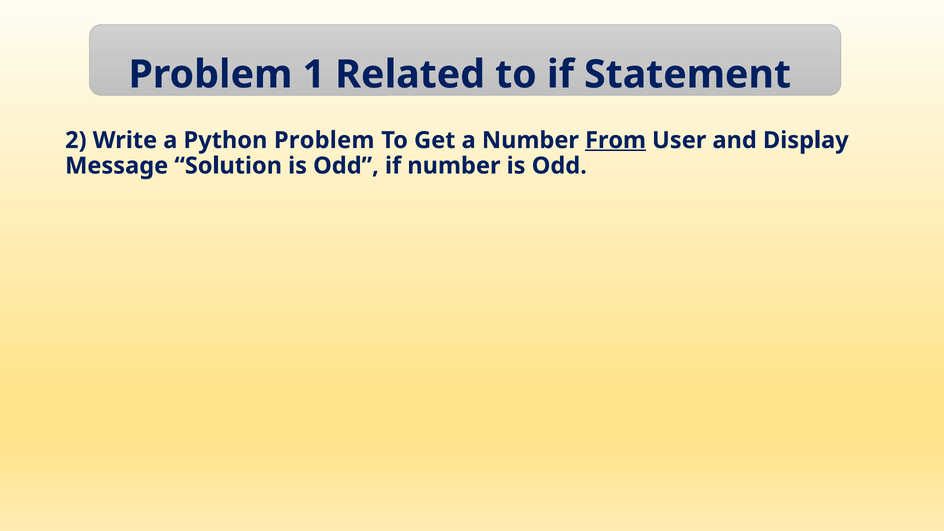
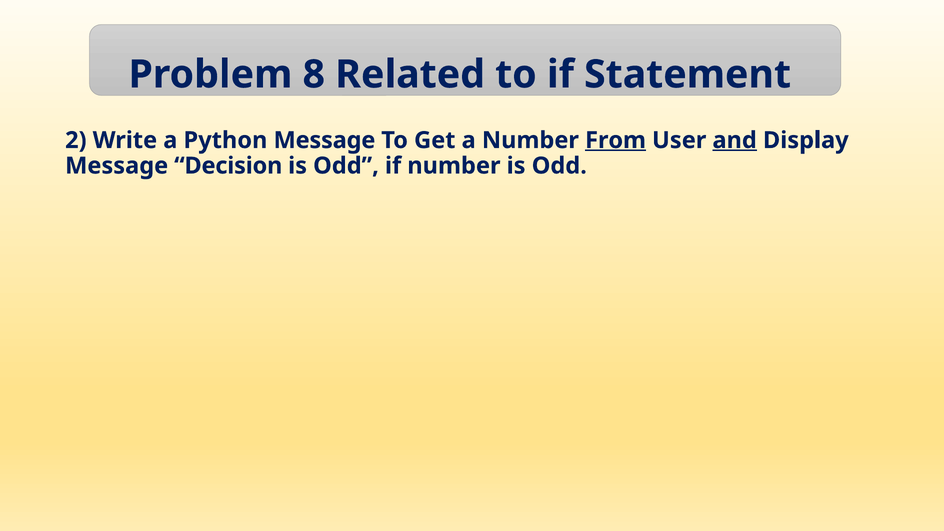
1: 1 -> 8 (314, 75)
Python Problem: Problem -> Message (324, 140)
and underline: none -> present (735, 140)
Solution: Solution -> Decision (228, 166)
